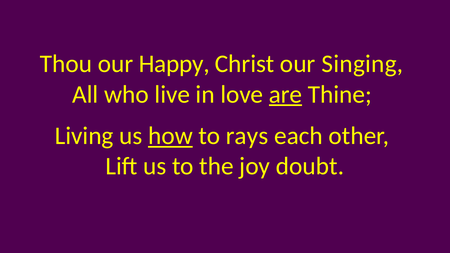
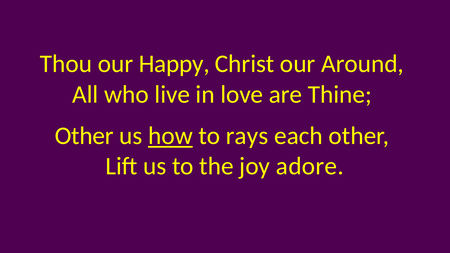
Singing: Singing -> Around (363, 64)
are underline: present -> none (286, 94)
Living: Living -> Other (84, 136)
doubt: doubt -> adore (310, 166)
